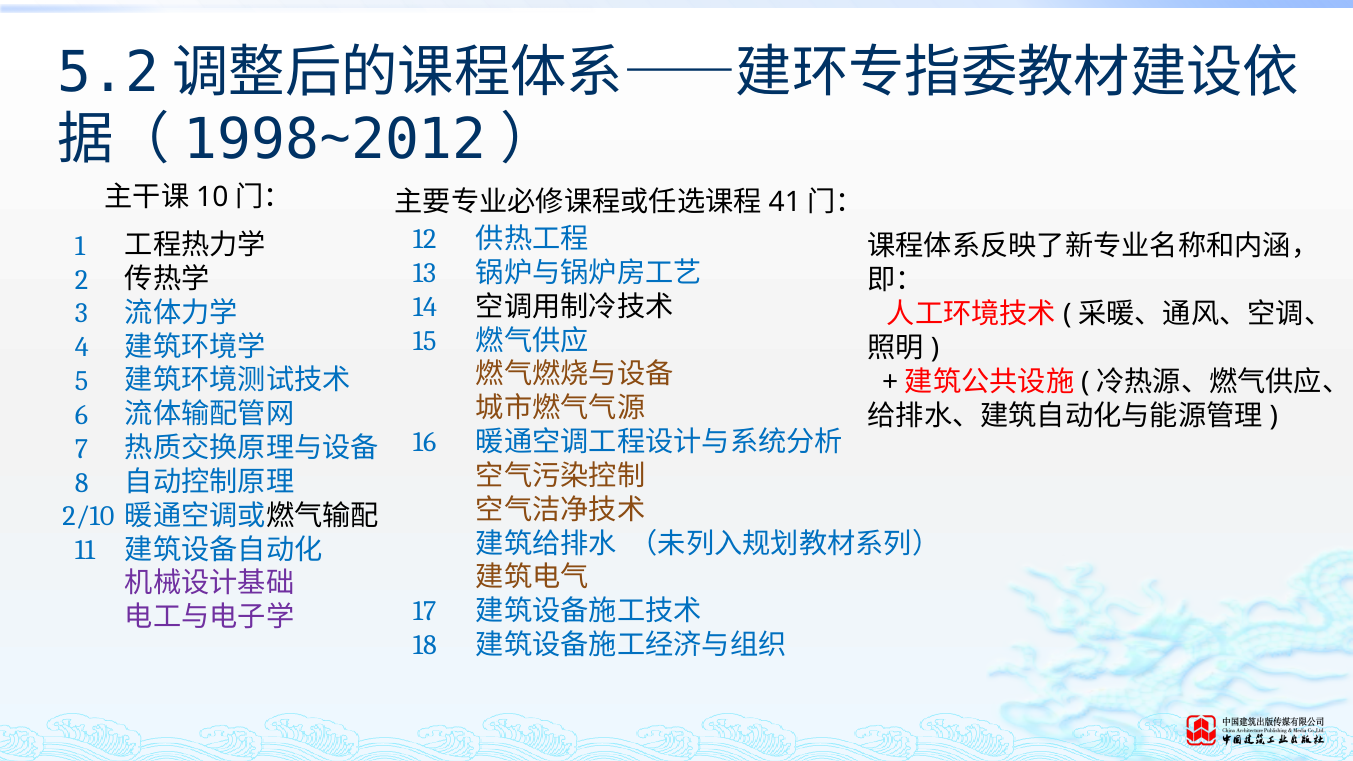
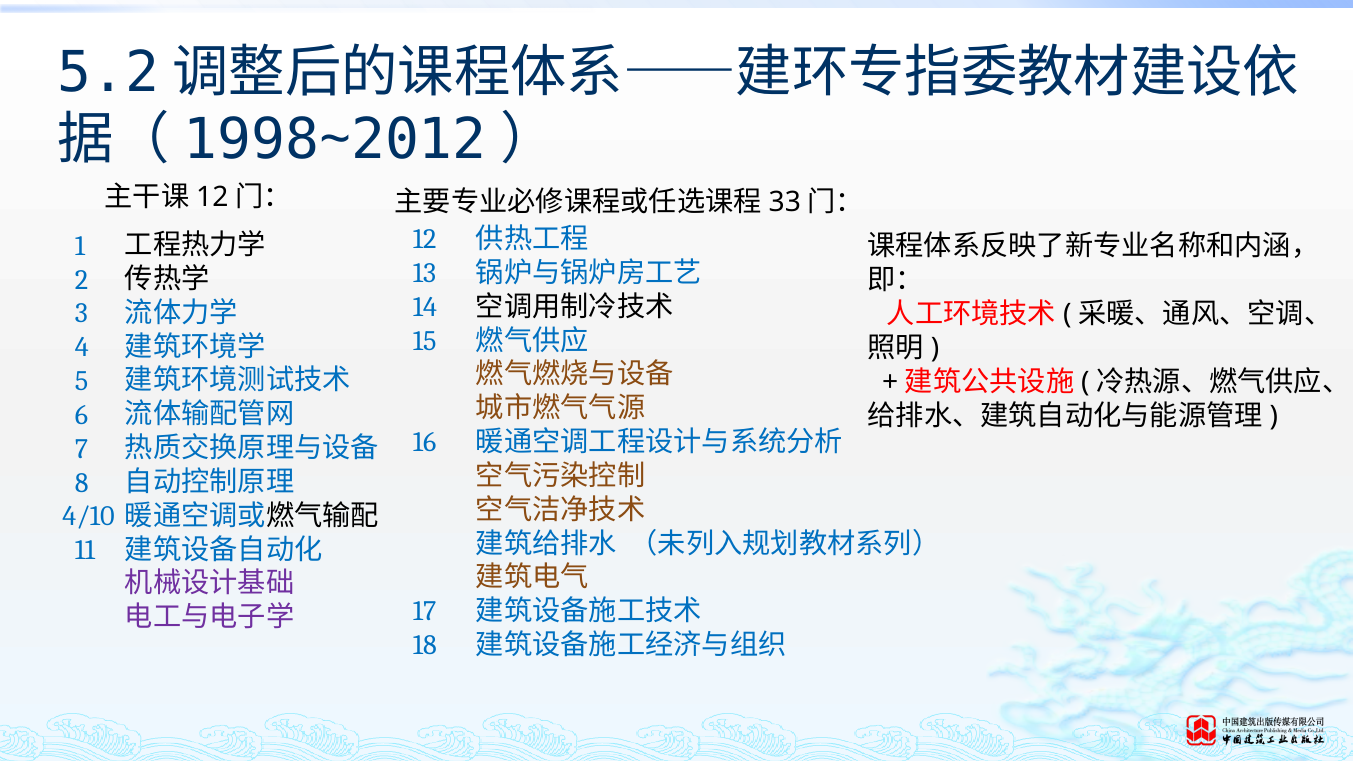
10: 10 -> 12 (212, 197)
41: 41 -> 33 (785, 202)
2/10: 2/10 -> 4/10 (89, 517)
